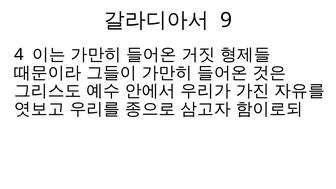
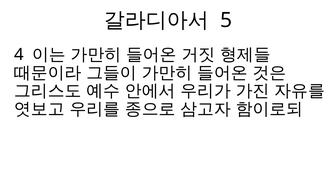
9: 9 -> 5 (226, 20)
